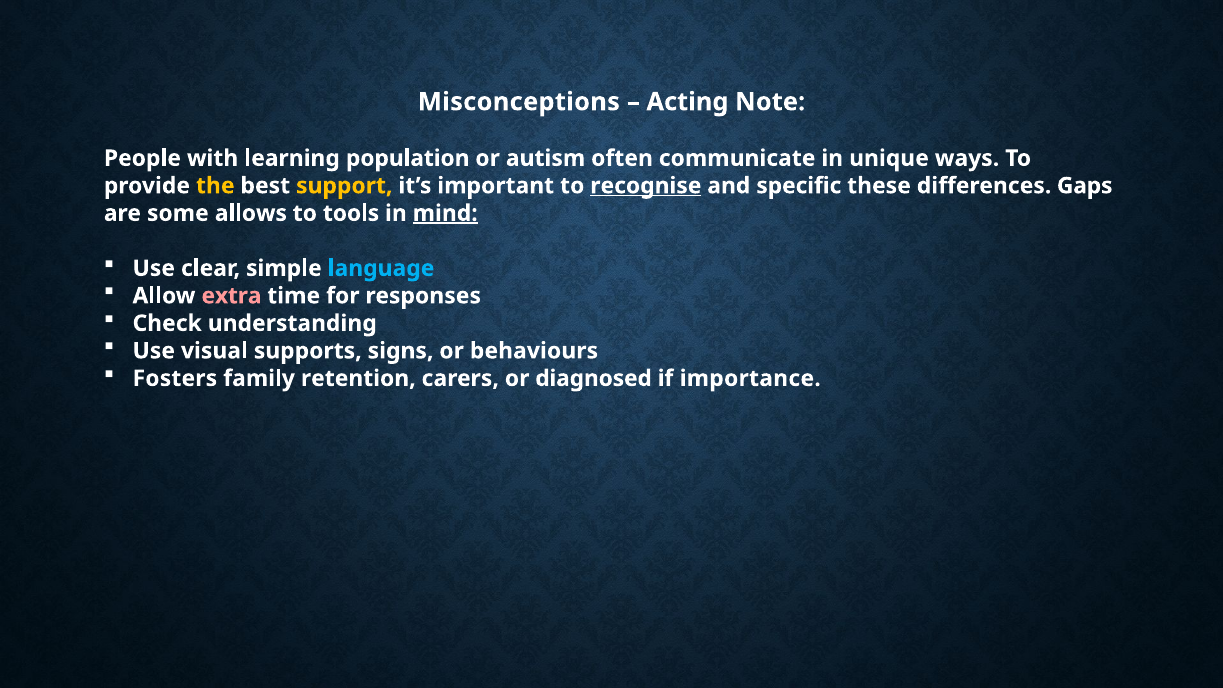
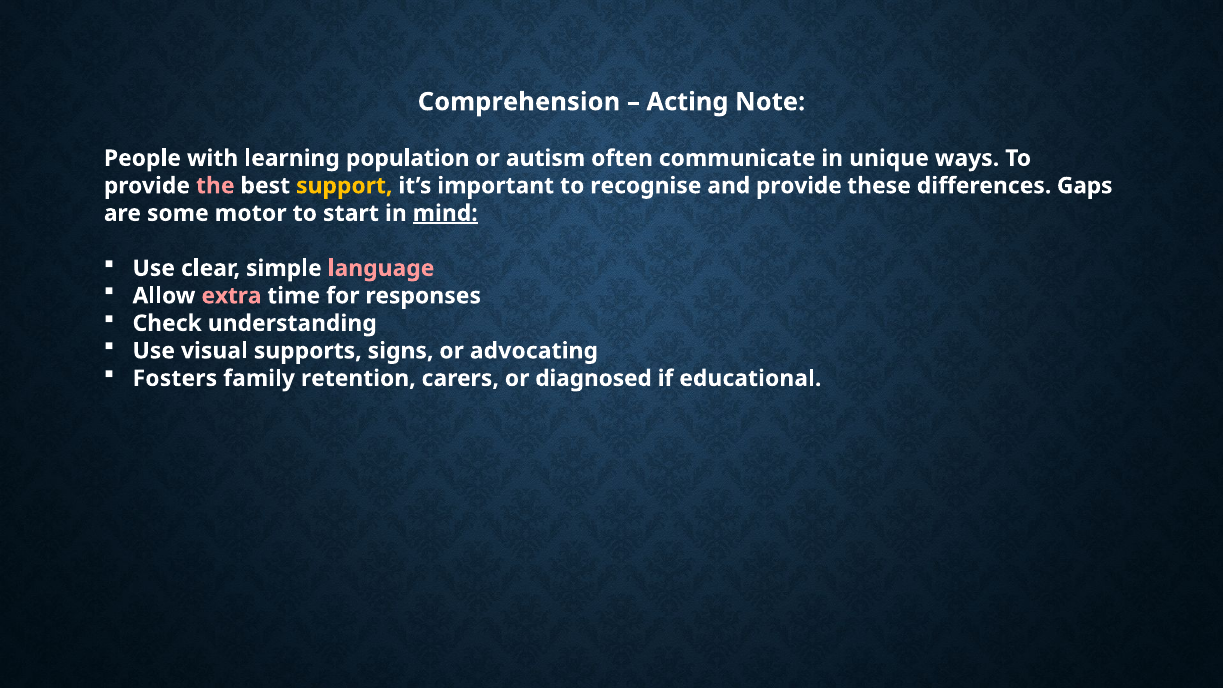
Misconceptions: Misconceptions -> Comprehension (519, 102)
the colour: yellow -> pink (215, 186)
recognise underline: present -> none (646, 186)
and specific: specific -> provide (799, 186)
allows: allows -> motor (251, 213)
tools: tools -> start (351, 213)
language colour: light blue -> pink (381, 268)
behaviours: behaviours -> advocating (534, 351)
importance: importance -> educational (750, 378)
